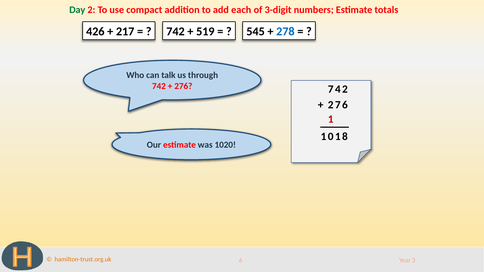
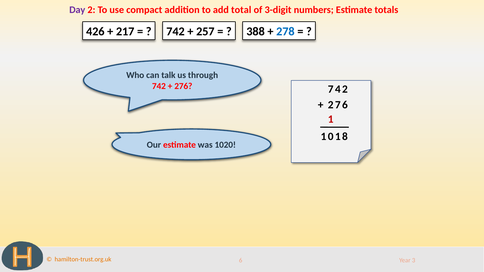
Day colour: green -> purple (77, 10)
each: each -> total (241, 10)
519: 519 -> 257 (205, 31)
545: 545 -> 388 (256, 31)
